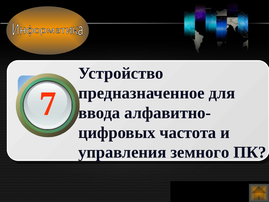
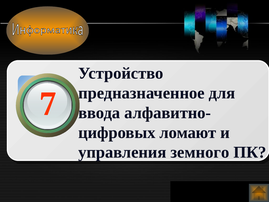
частота: частота -> ломают (188, 132)
